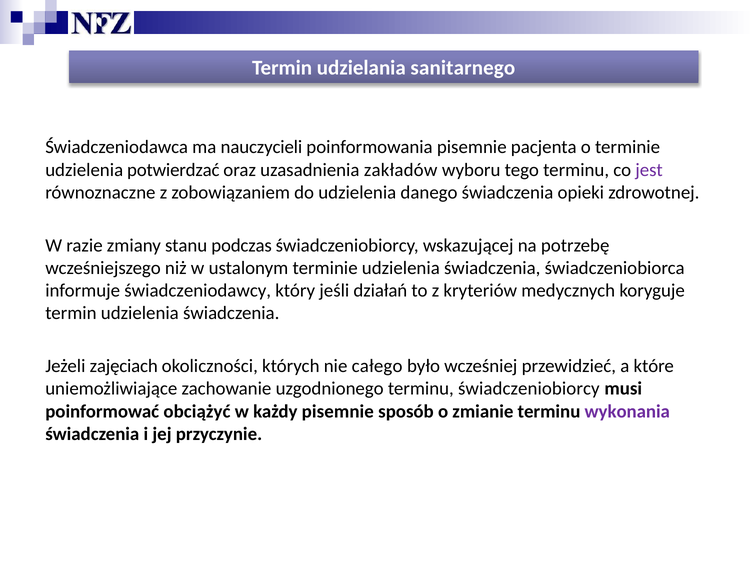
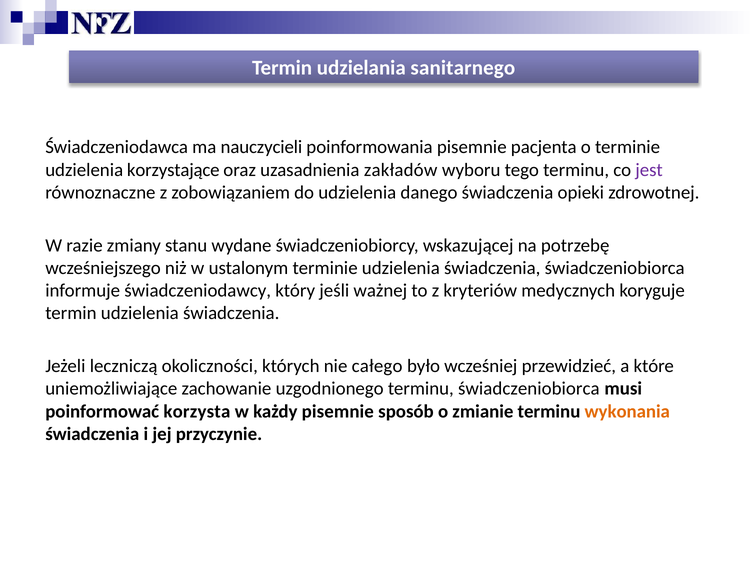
potwierdzać: potwierdzać -> korzystające (173, 170)
podczas: podczas -> wydane (241, 245)
działań: działań -> ważnej (380, 291)
zajęciach: zajęciach -> leczniczą (124, 366)
terminu świadczeniobiorcy: świadczeniobiorcy -> świadczeniobiorca (529, 389)
obciążyć: obciążyć -> korzysta (197, 411)
wykonania colour: purple -> orange (627, 411)
